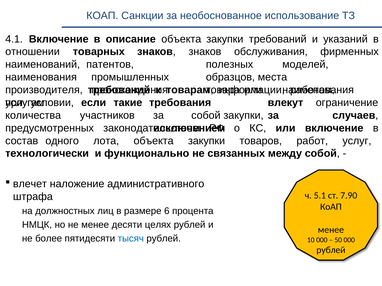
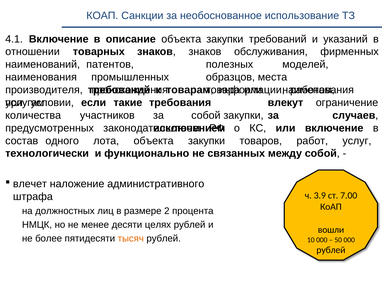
5.1: 5.1 -> 3.9 (320, 196)
7.90: 7.90 -> 7.00 (349, 196)
6: 6 -> 2 (167, 211)
менее: менее -> вошли (331, 230)
тысяч colour: blue -> orange (131, 239)
